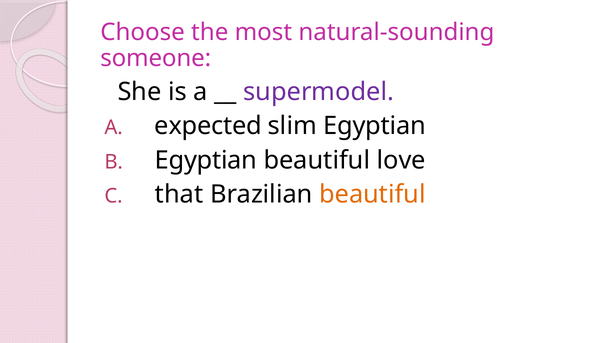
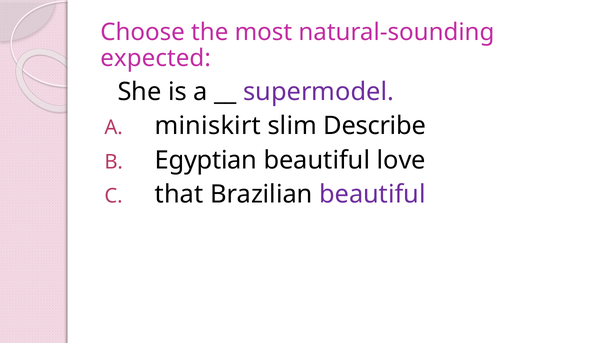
someone: someone -> expected (156, 59)
expected: expected -> miniskirt (208, 126)
slim Egyptian: Egyptian -> Describe (375, 126)
beautiful colour: orange -> purple (372, 195)
